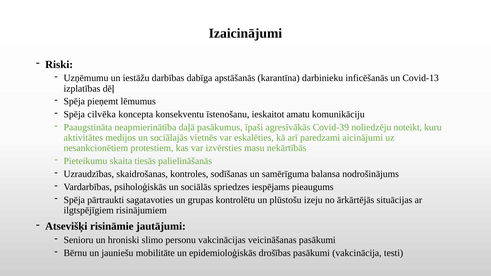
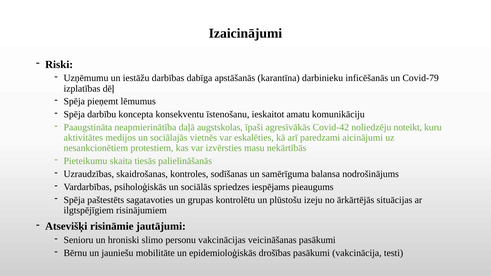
Covid-13: Covid-13 -> Covid-79 (421, 78)
cilvēka: cilvēka -> darbību (102, 114)
pasākumus: pasākumus -> augstskolas (220, 127)
Covid-39: Covid-39 -> Covid-42 (331, 127)
pārtraukti: pārtraukti -> paštestēts (106, 200)
